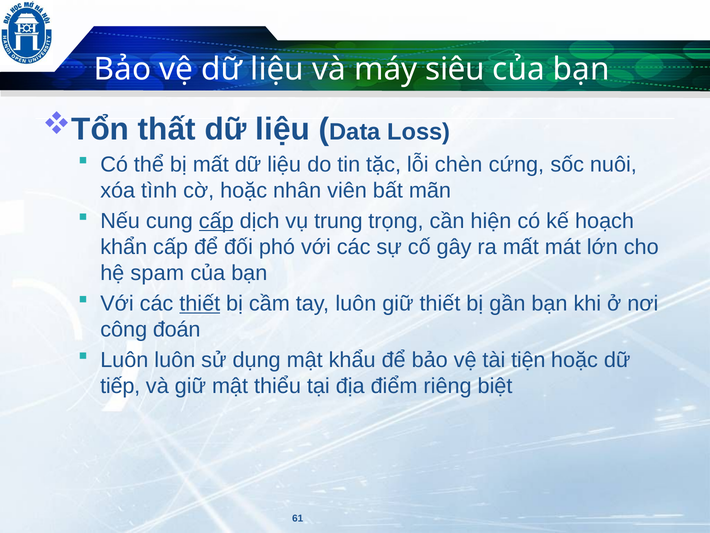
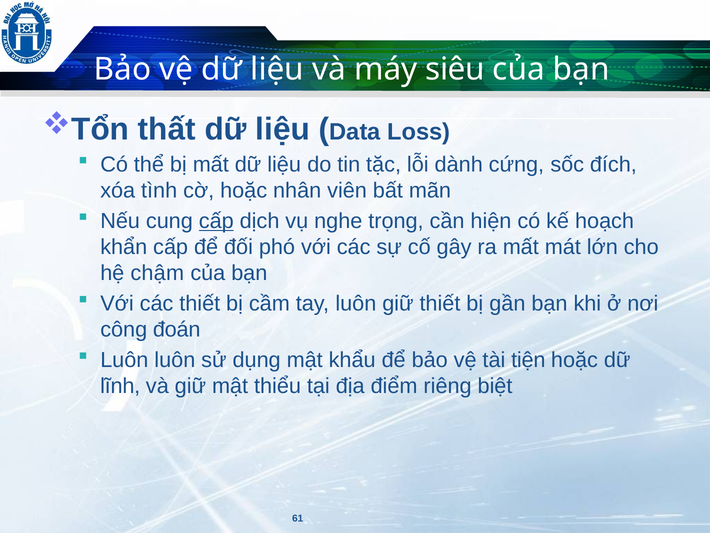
chèn: chèn -> dành (459, 165)
nuôi: nuôi -> đích (613, 165)
trung: trung -> nghe (338, 221)
spam: spam -> chậm (157, 273)
thiết underline: present -> none (200, 303)
tiếp: tiếp -> lĩnh (120, 386)
